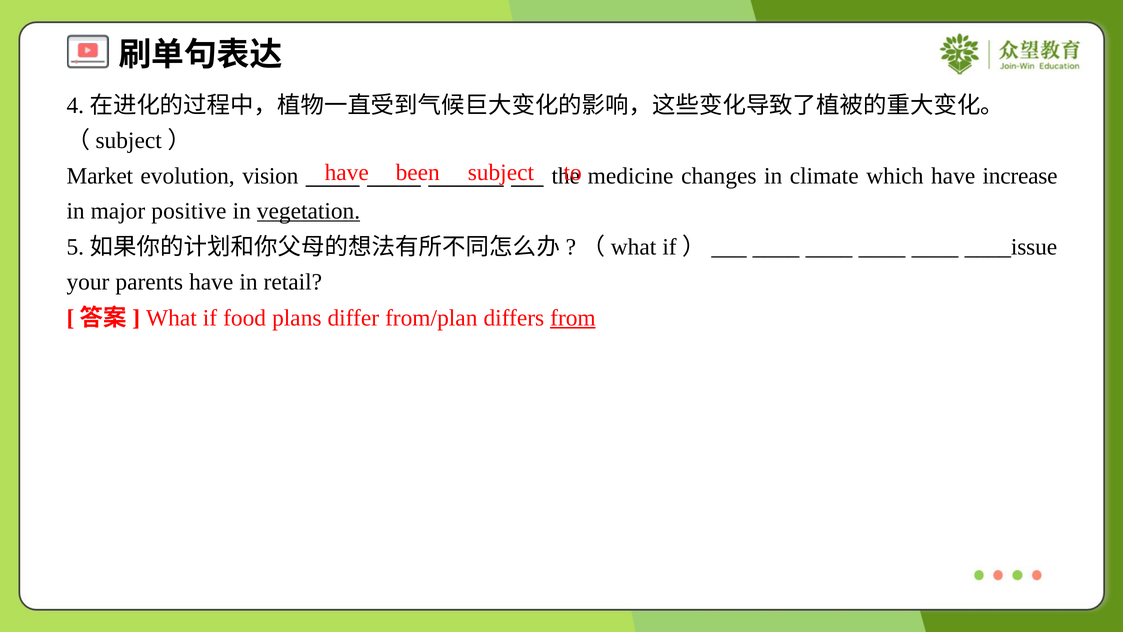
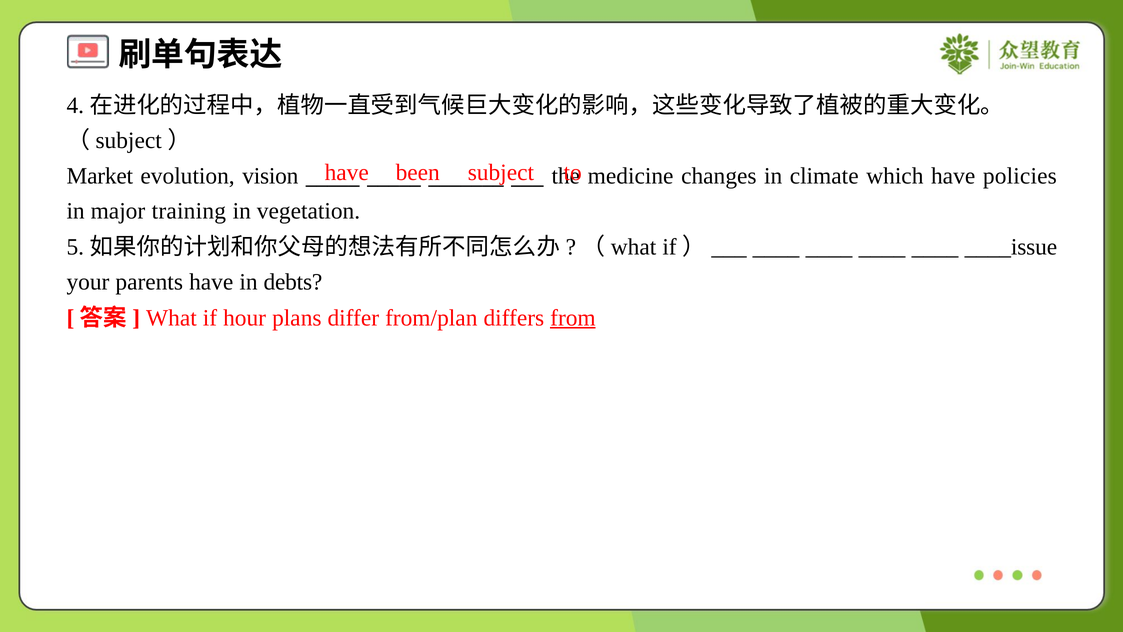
increase: increase -> policies (1020, 176)
positive: positive -> training (189, 211)
vegetation underline: present -> none (309, 211)
retail: retail -> debts (293, 282)
food: food -> hour (245, 318)
